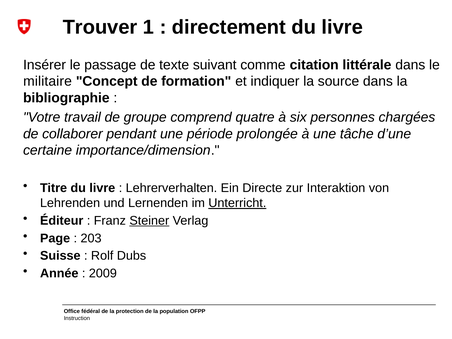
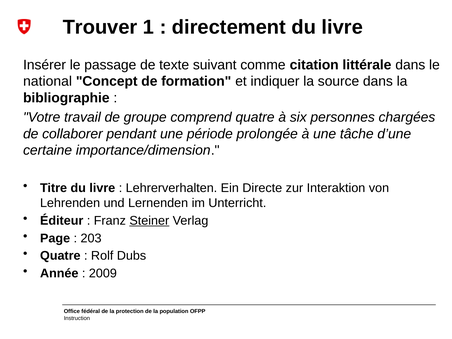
militaire: militaire -> national (48, 81)
Unterricht underline: present -> none (237, 203)
Suisse: Suisse -> Quatre (60, 256)
